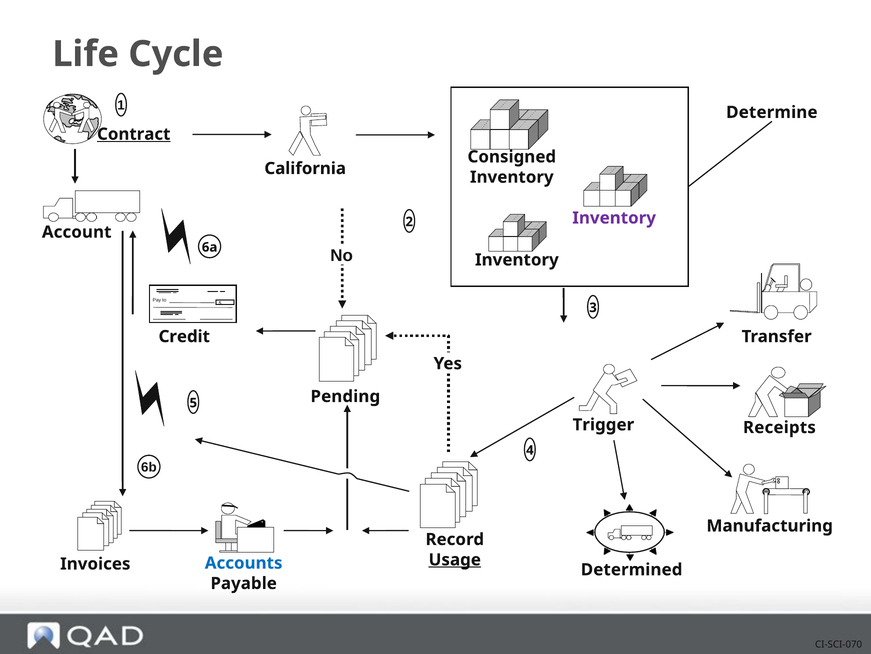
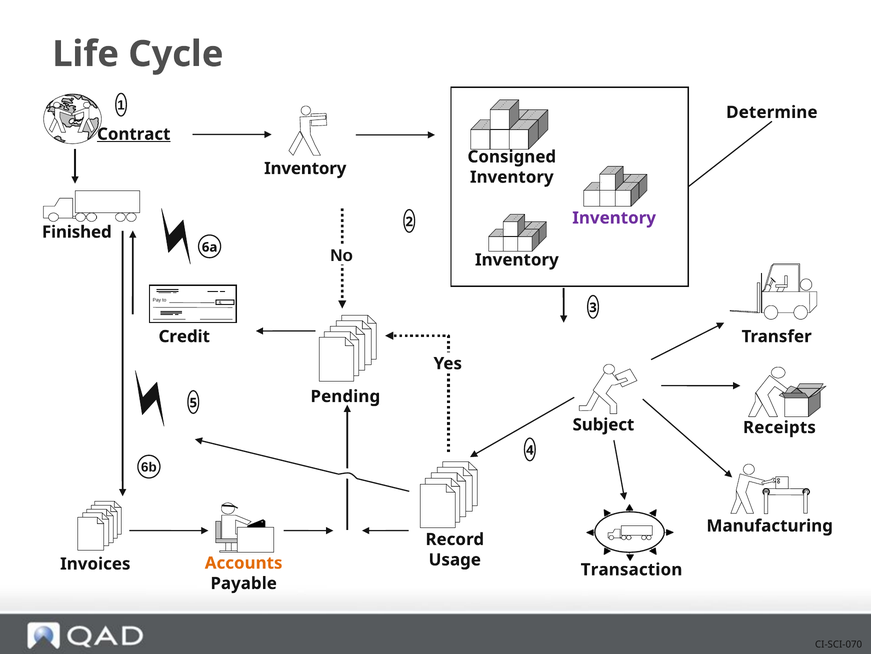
California: California -> Inventory (305, 168)
Account: Account -> Finished (77, 232)
Trigger: Trigger -> Subject (603, 424)
Usage underline: present -> none (455, 559)
Accounts colour: blue -> orange (244, 562)
Determined: Determined -> Transaction (632, 569)
